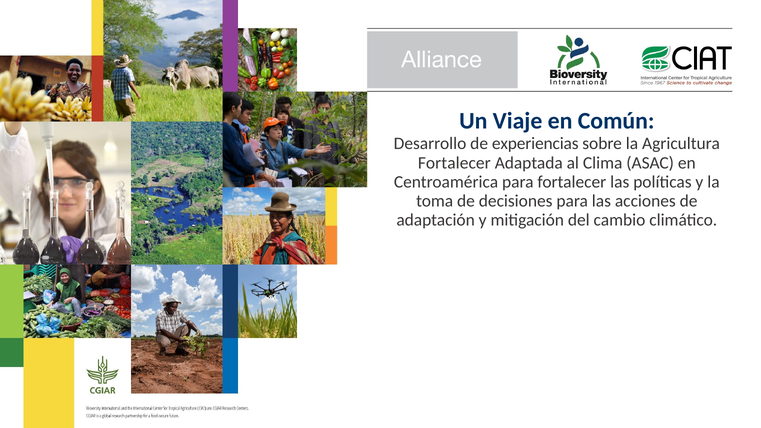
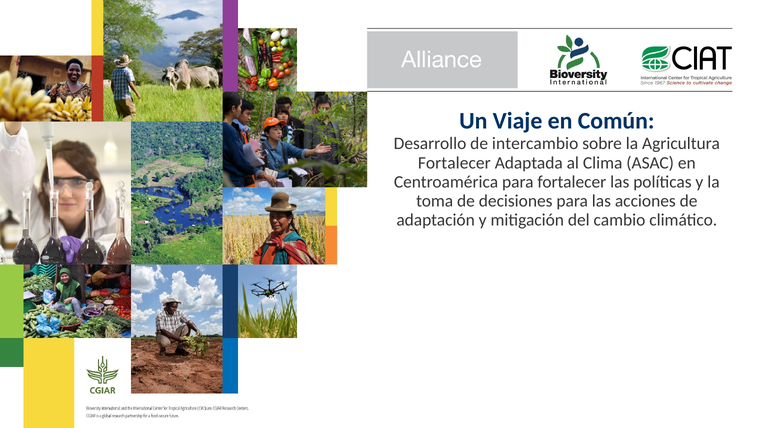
experiencias: experiencias -> intercambio (535, 144)
